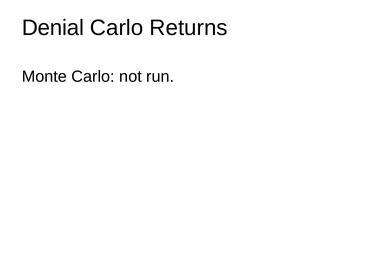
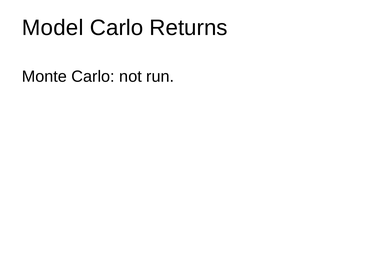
Denial: Denial -> Model (53, 28)
